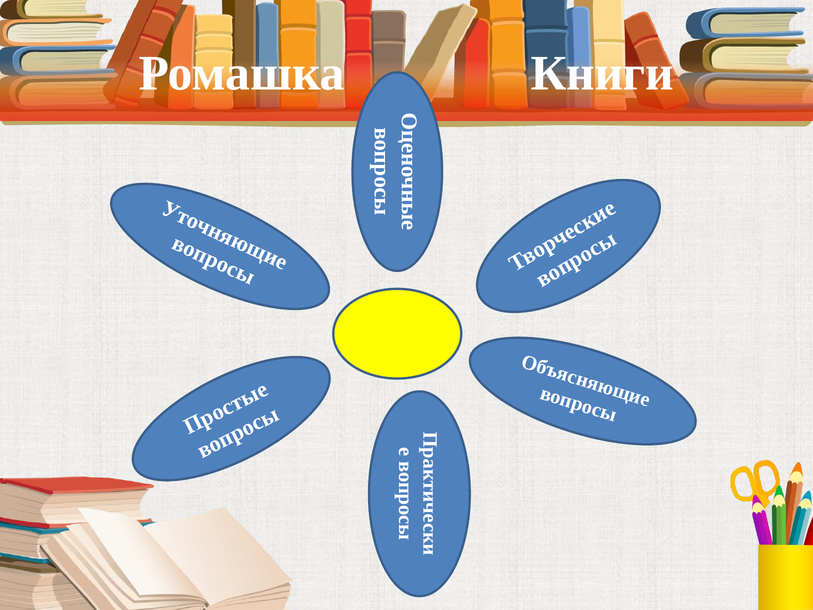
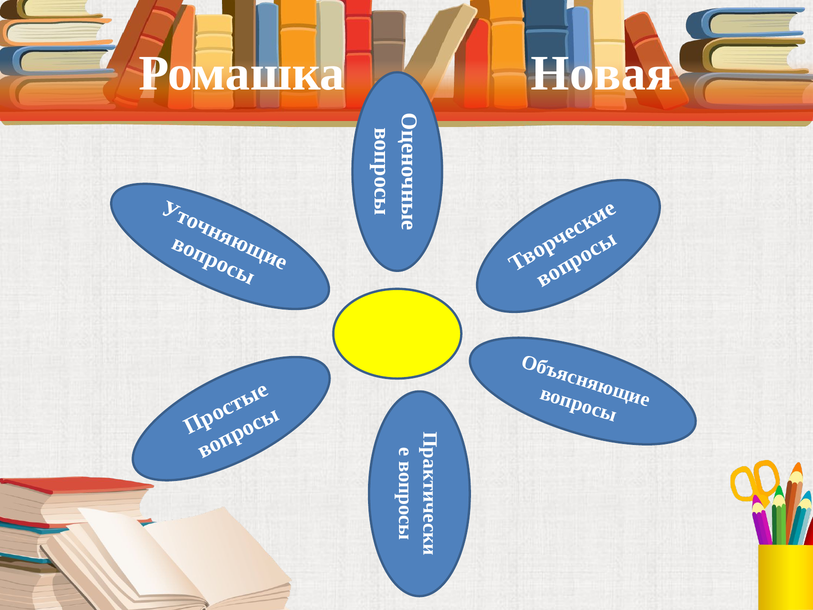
Книги: Книги -> Новая (602, 73)
